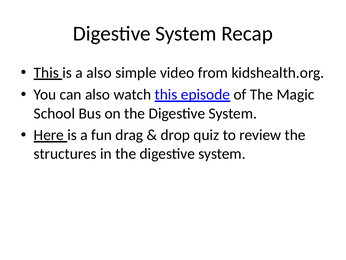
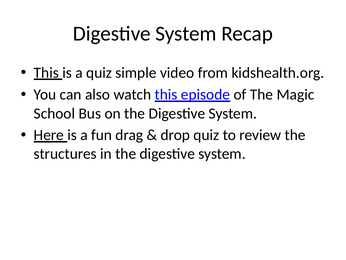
a also: also -> quiz (99, 73)
